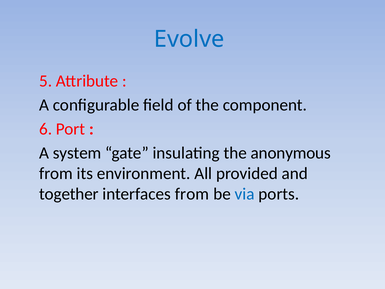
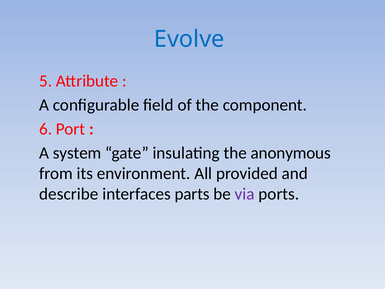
together: together -> describe (69, 194)
interfaces from: from -> parts (192, 194)
via colour: blue -> purple (245, 194)
